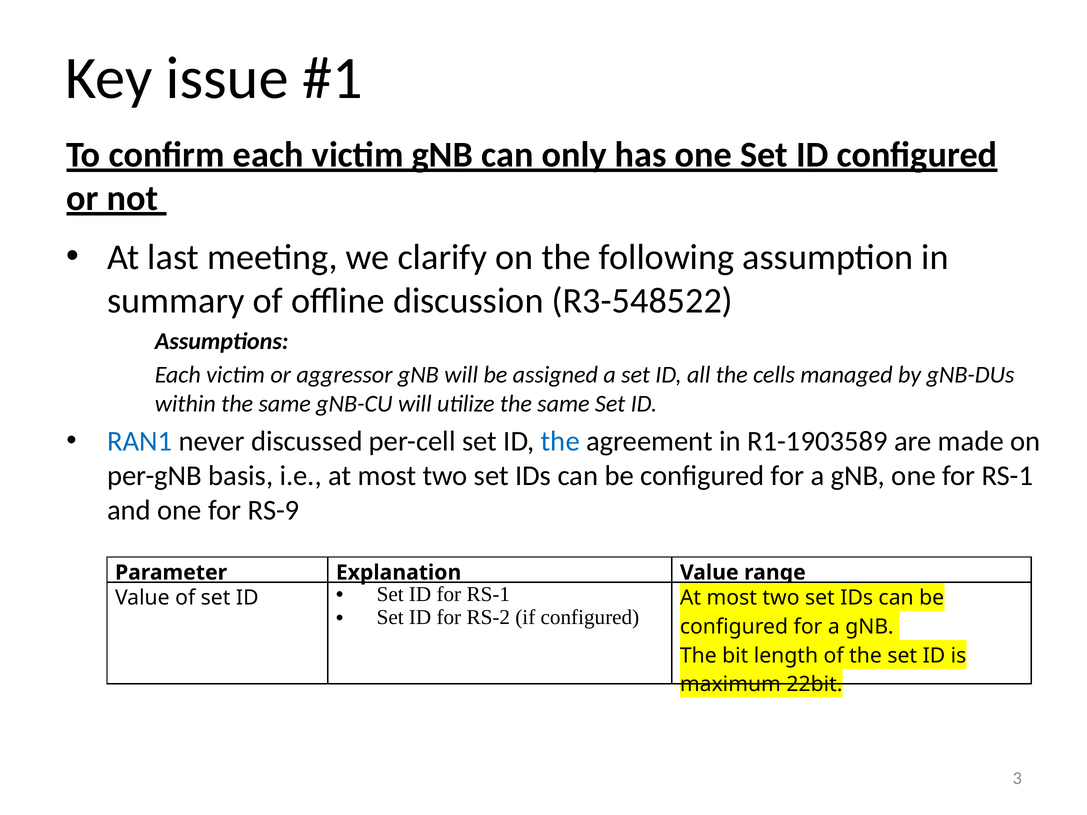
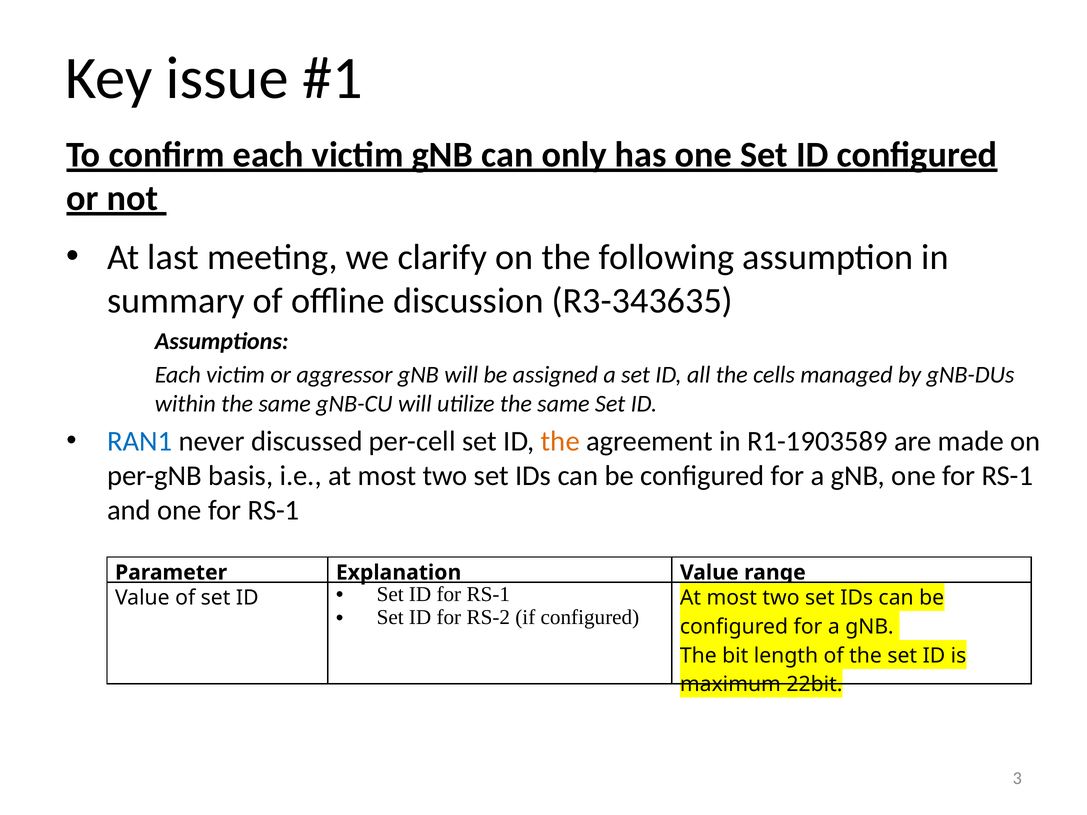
R3-548522: R3-548522 -> R3-343635 (642, 301)
the colour: blue -> orange (560, 442)
and one for RS-9: RS-9 -> RS-1 (274, 510)
